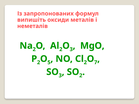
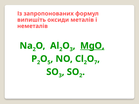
MgO underline: none -> present (92, 46)
